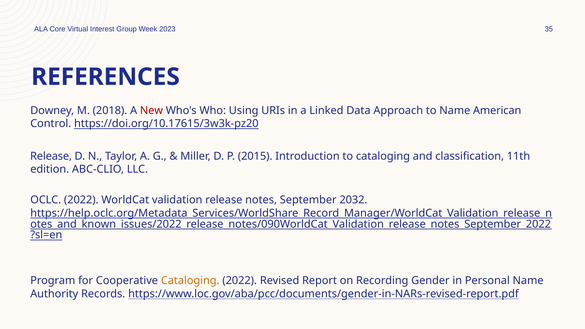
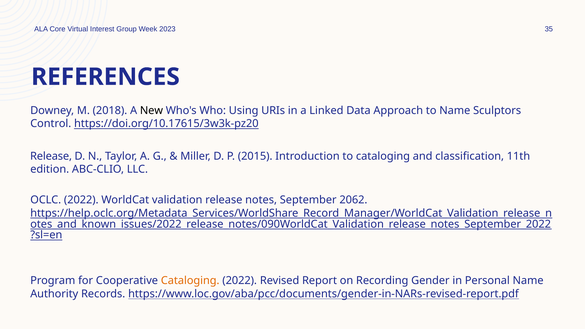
New colour: red -> black (151, 110)
American: American -> Sculptors (497, 110)
2032: 2032 -> 2062 (353, 200)
